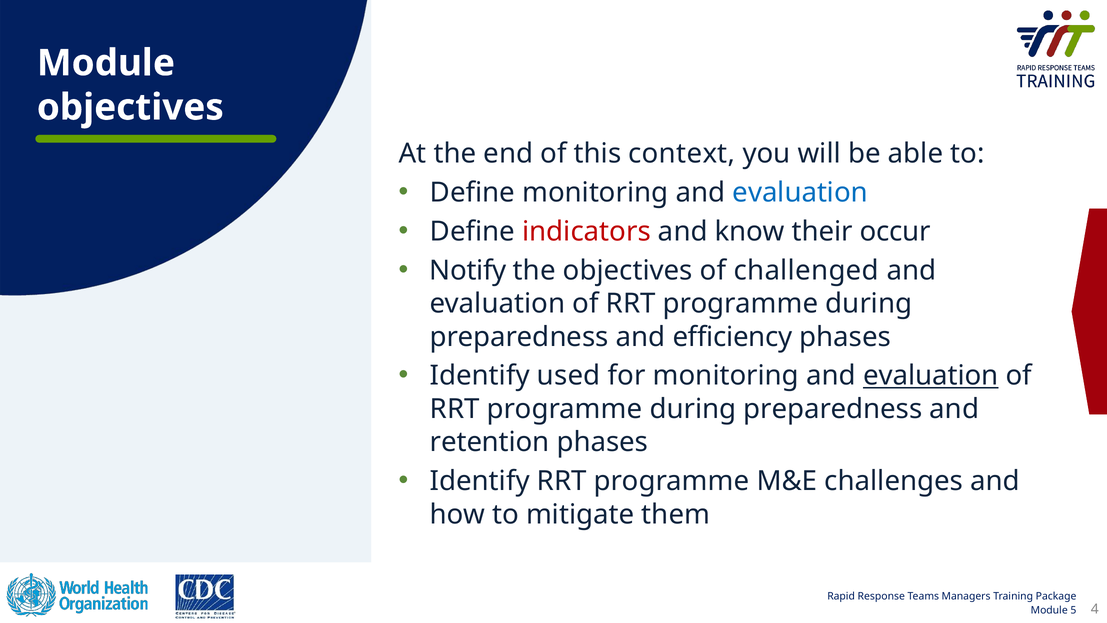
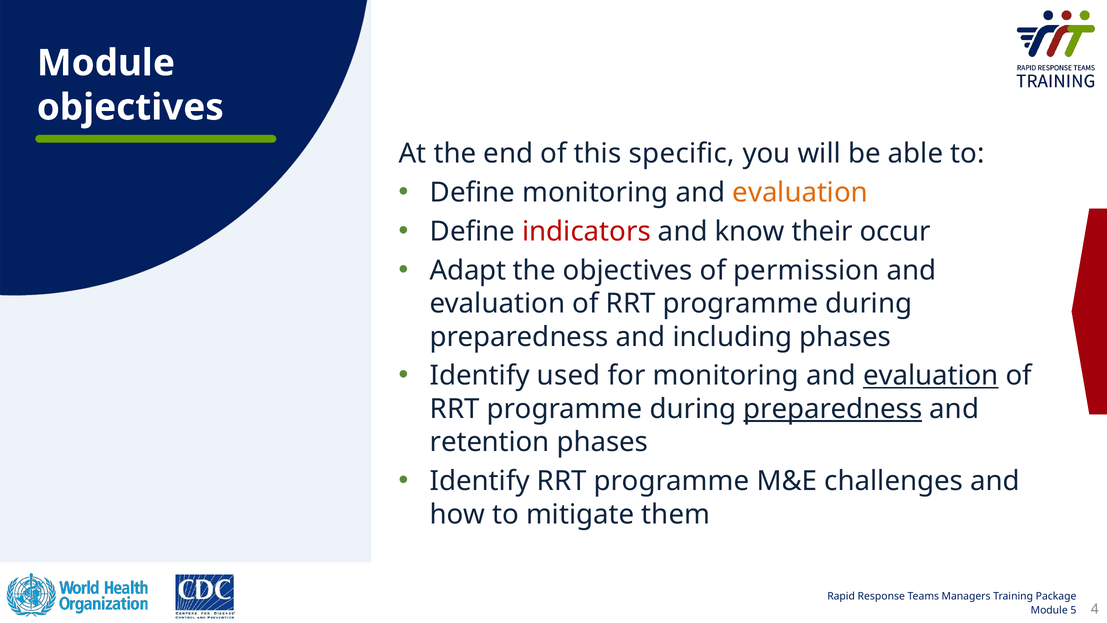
context: context -> specific (682, 153)
evaluation colour: blue -> orange (800, 192)
Notify: Notify -> Adapt (468, 270)
challenged: challenged -> permission (806, 270)
efficiency: efficiency -> including (732, 337)
preparedness underline: none -> present (833, 409)
